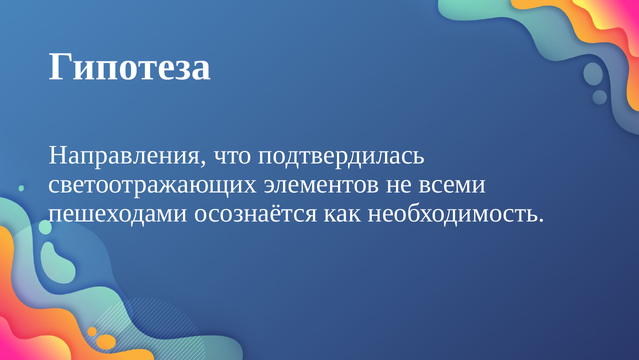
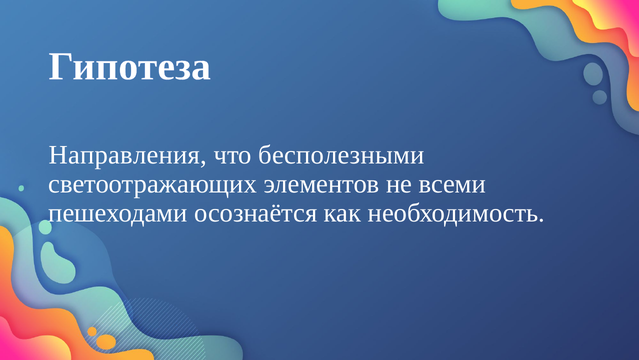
подтвердилась: подтвердилась -> бесполезными (342, 155)
